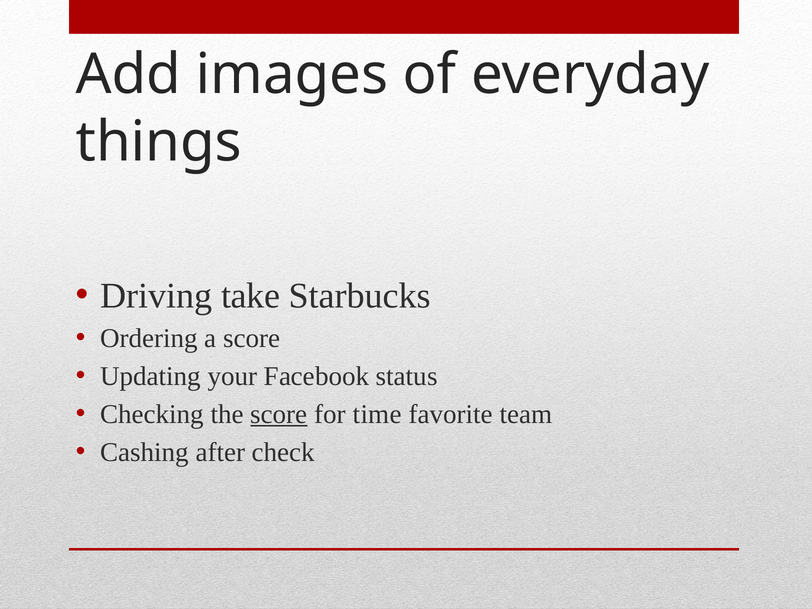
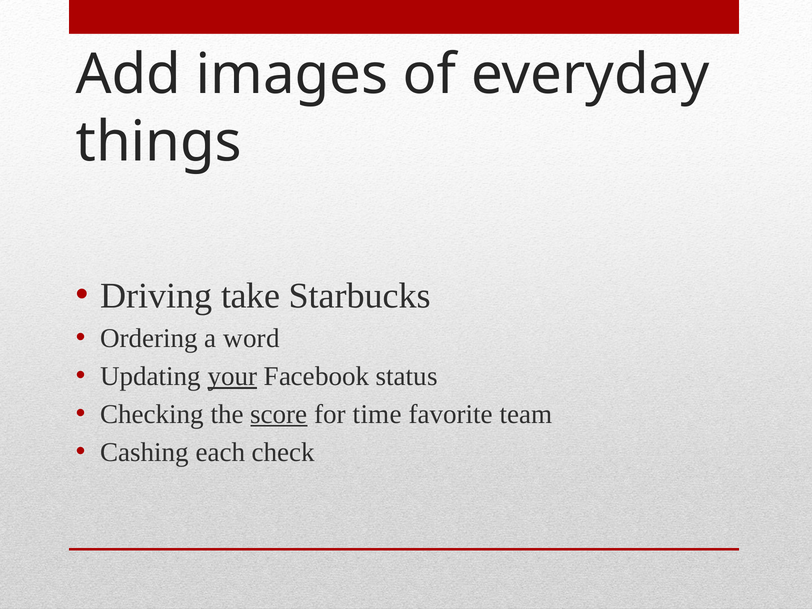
a score: score -> word (252, 338)
your underline: none -> present (232, 376)
after: after -> each (220, 452)
